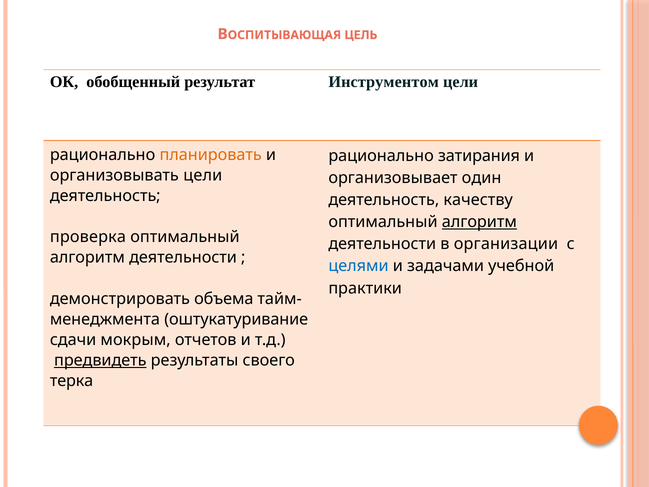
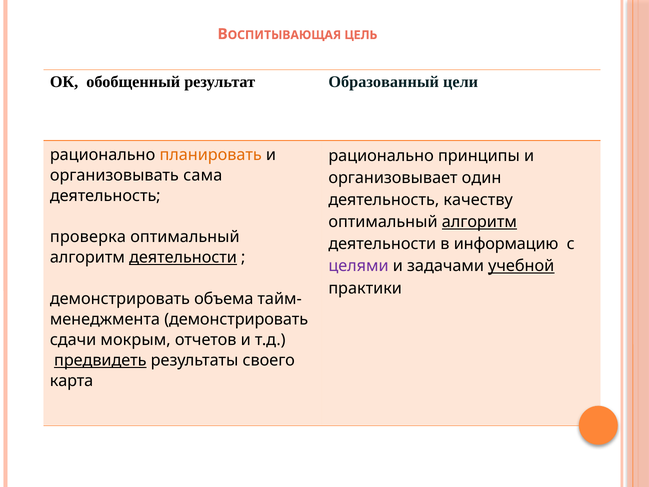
Инструментом: Инструментом -> Образованный (384, 82)
затирания: затирания -> принципы (479, 156)
организовывать цели: цели -> сама (203, 175)
организации: организации -> информацию (506, 244)
деятельности underline: none -> present (183, 257)
целями colour: blue -> purple (359, 266)
учебной underline: none -> present (521, 266)
оштукатуривание: оштукатуривание -> демонстрировать (236, 319)
терка: терка -> карта (72, 381)
